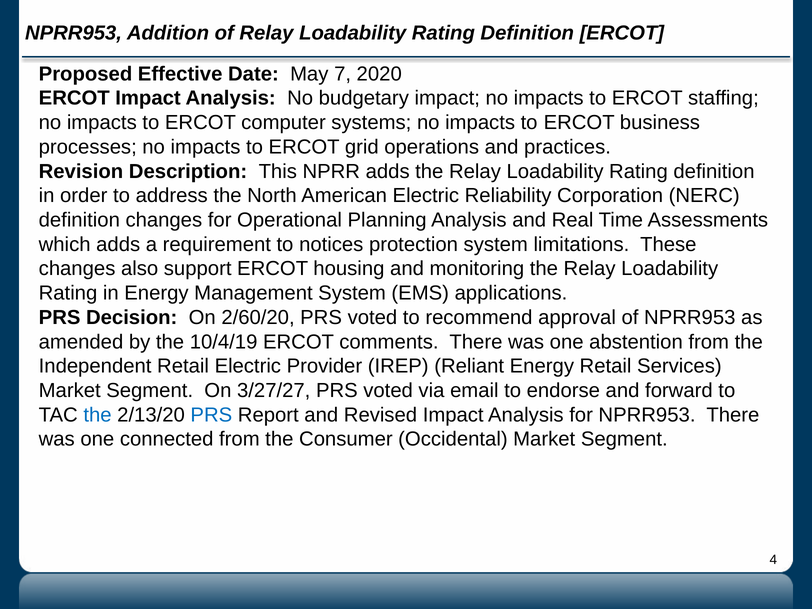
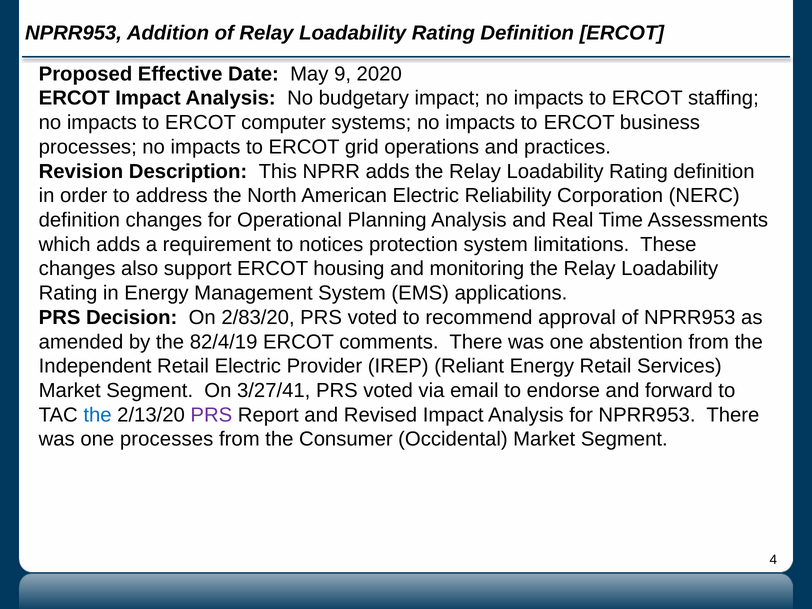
7: 7 -> 9 (343, 74)
2/60/20: 2/60/20 -> 2/83/20 (258, 317)
10/4/19: 10/4/19 -> 82/4/19 (224, 342)
3/27/27: 3/27/27 -> 3/27/41 (274, 391)
PRS colour: blue -> purple (211, 415)
one connected: connected -> processes (167, 439)
